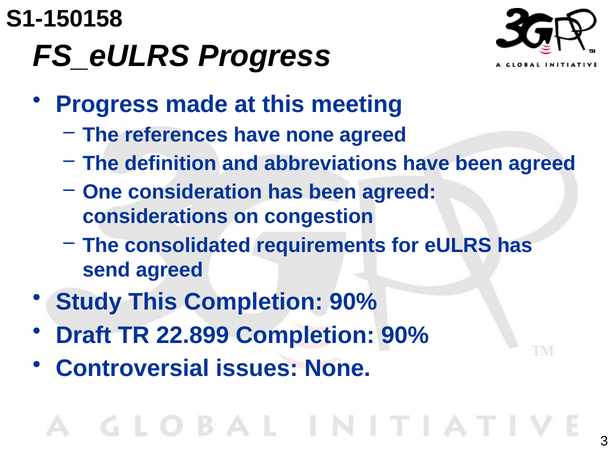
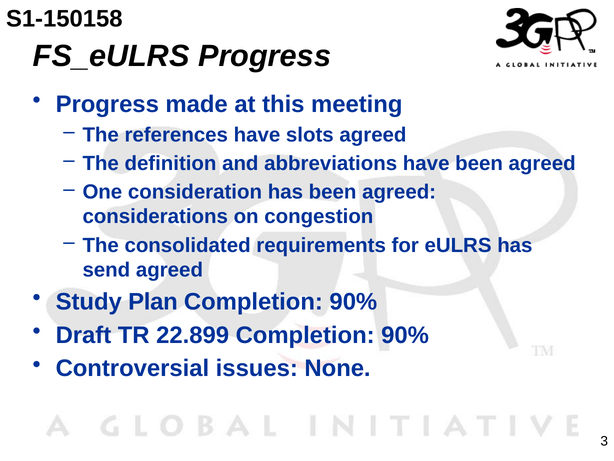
have none: none -> slots (310, 135)
Study This: This -> Plan (153, 301)
